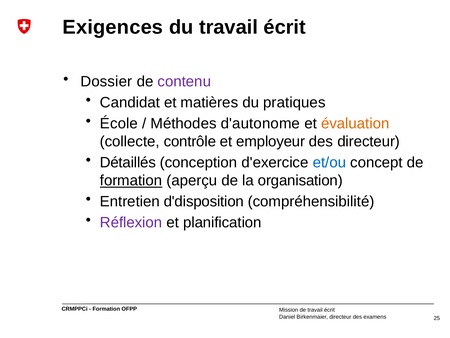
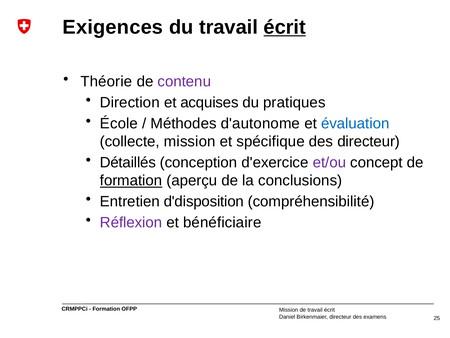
écrit underline: none -> present (285, 27)
Dossier: Dossier -> Théorie (106, 81)
Candidat: Candidat -> Direction (130, 102)
matières: matières -> acquises (209, 102)
évaluation colour: orange -> blue (355, 123)
collecte contrôle: contrôle -> mission (190, 141)
employeur: employeur -> spécifique (271, 141)
et/ou colour: blue -> purple (329, 162)
organisation: organisation -> conclusions (300, 180)
planification: planification -> bénéficiaire (222, 222)
